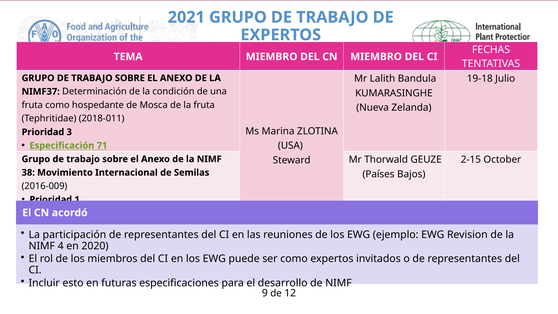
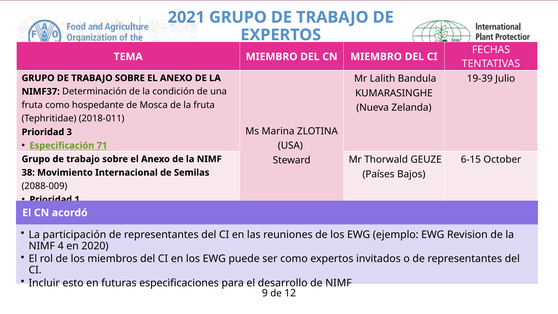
19-18: 19-18 -> 19-39 (480, 79)
2-15: 2-15 -> 6-15 (471, 160)
2016-009: 2016-009 -> 2088-009 (44, 186)
